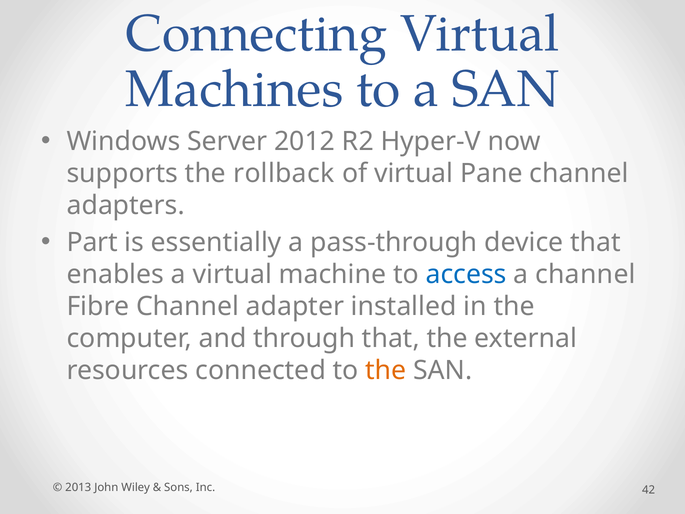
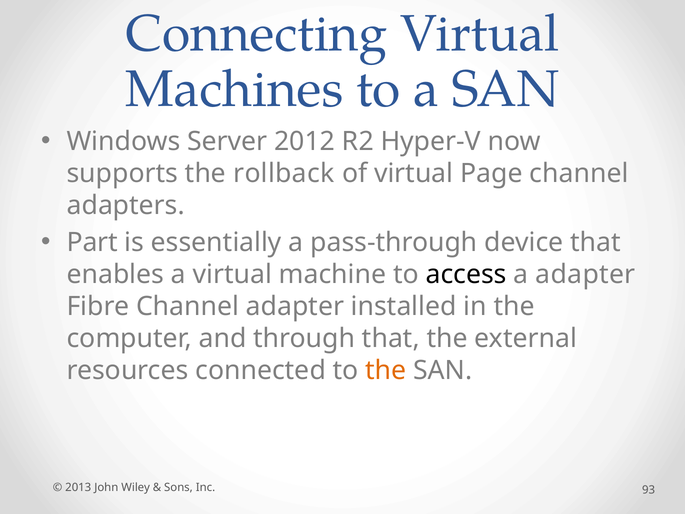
Pane: Pane -> Page (491, 173)
access colour: blue -> black (466, 274)
a channel: channel -> adapter (585, 274)
42: 42 -> 93 (649, 490)
